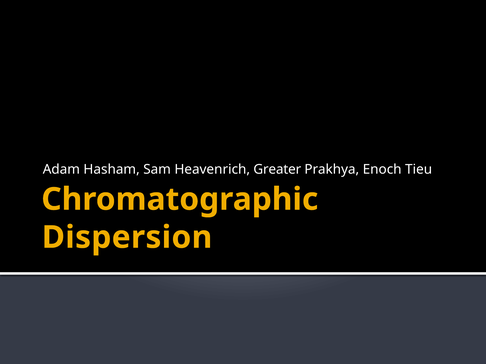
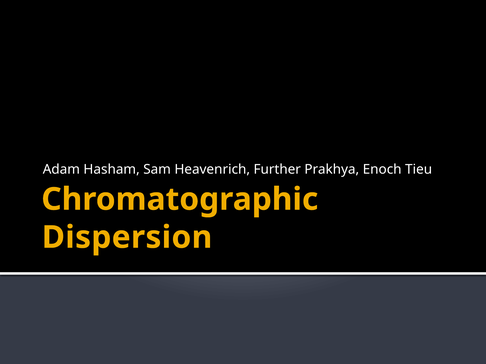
Greater: Greater -> Further (277, 170)
